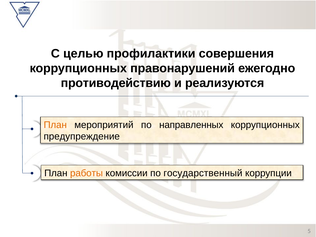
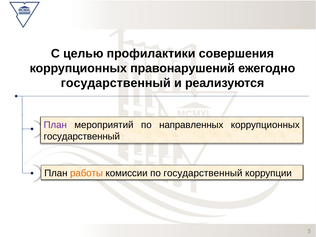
противодействию: противодействию -> государственный (116, 83)
План colour: orange -> purple (55, 125)
предупреждение: предупреждение -> государственный (82, 136)
